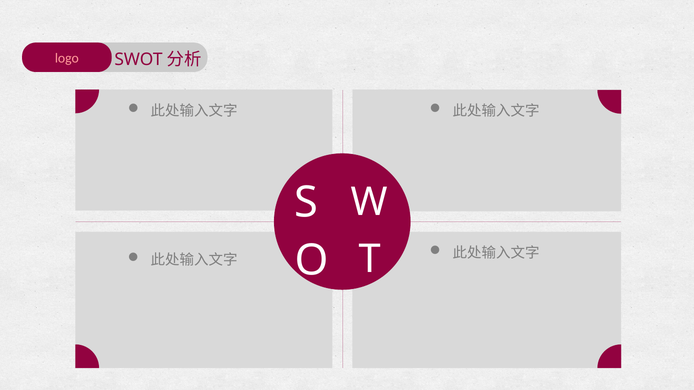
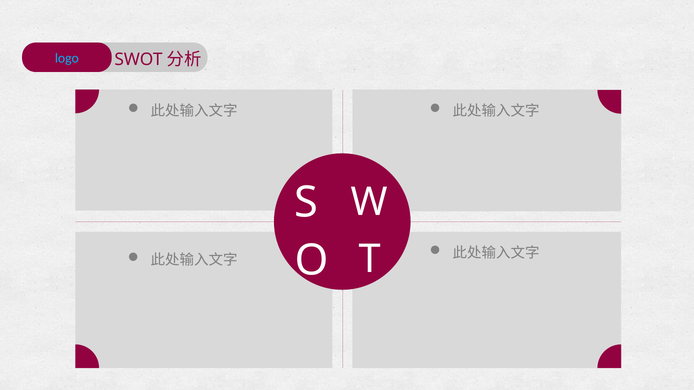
logo colour: pink -> light blue (67, 58)
